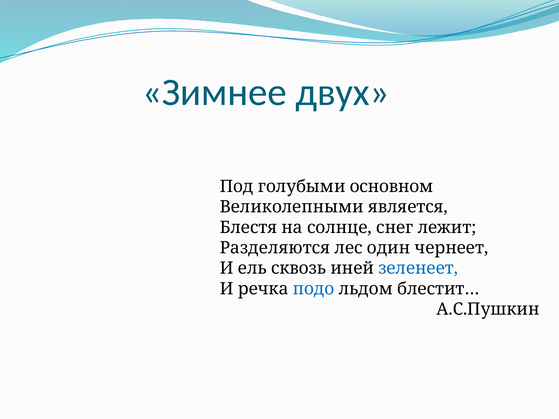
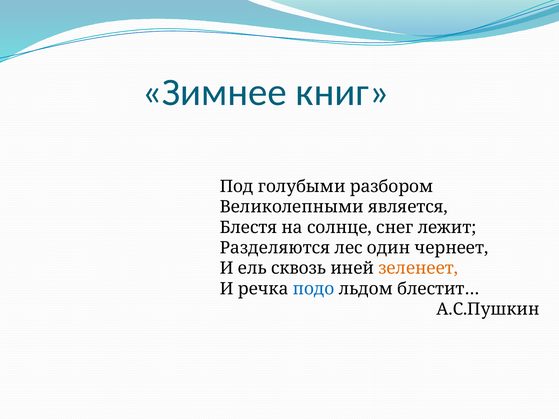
двух: двух -> книг (342, 92)
основном: основном -> разбором (392, 187)
зеленеет colour: blue -> orange (418, 269)
